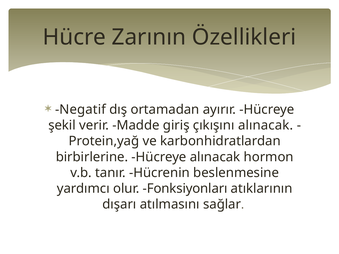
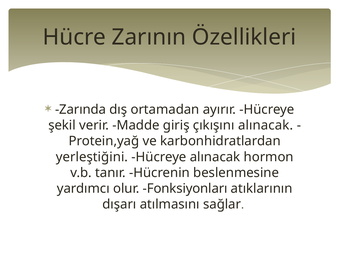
Negatif: Negatif -> Zarında (81, 110)
birbirlerine: birbirlerine -> yerleştiğini (92, 157)
